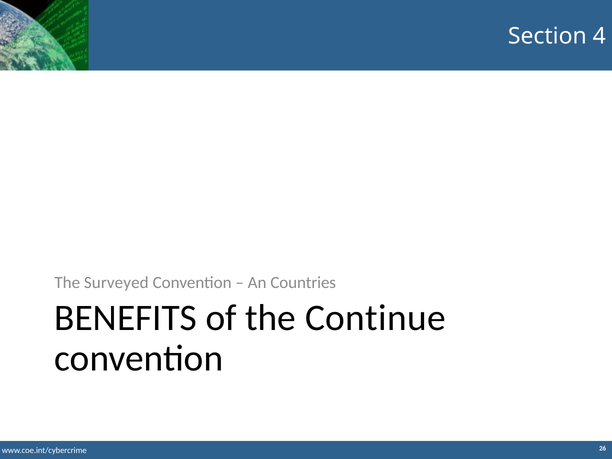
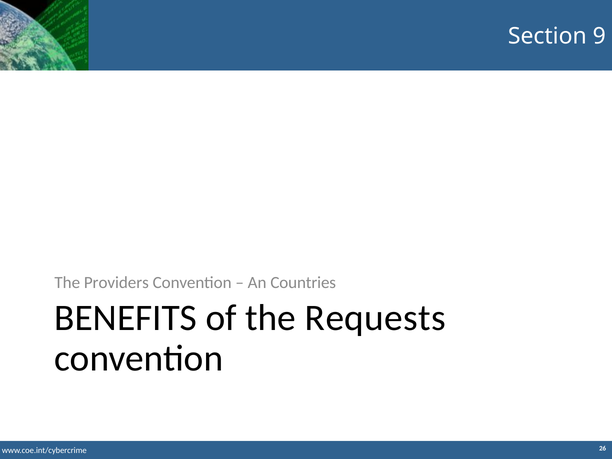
4: 4 -> 9 (599, 36)
Surveyed: Surveyed -> Providers (116, 283)
Continue: Continue -> Requests (375, 318)
